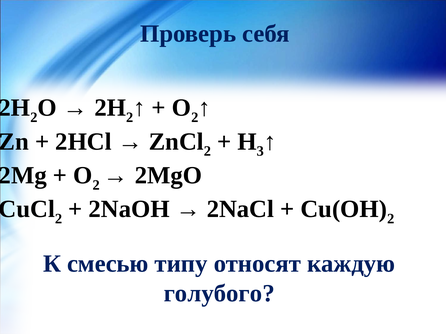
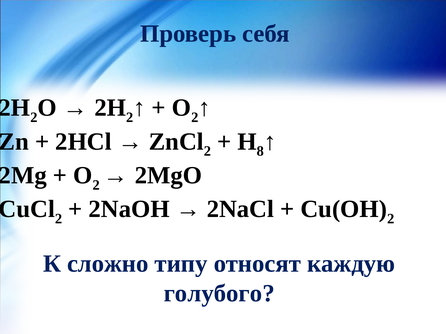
3: 3 -> 8 (260, 151)
смесью: смесью -> сложно (108, 264)
